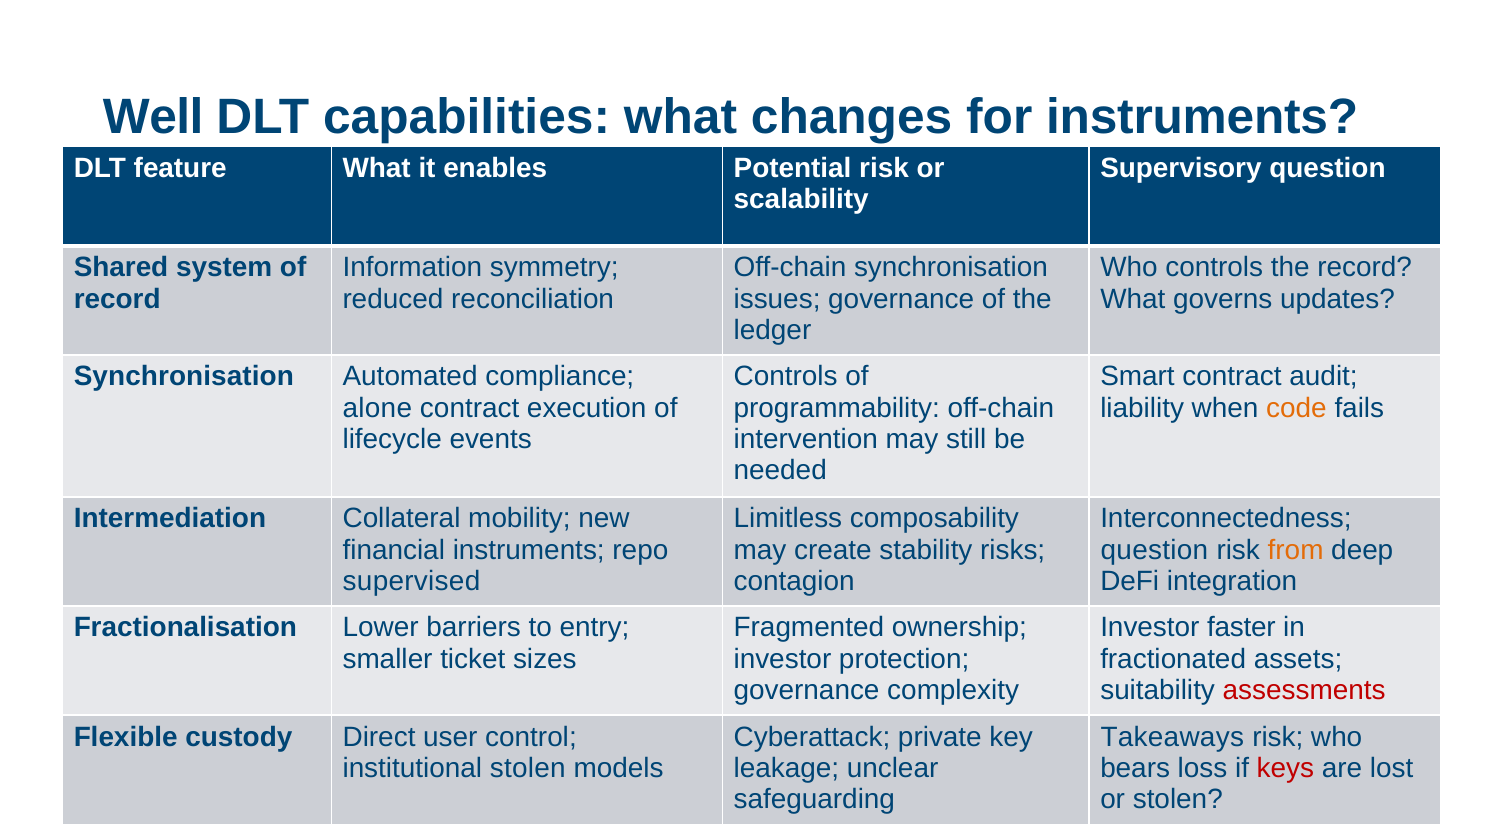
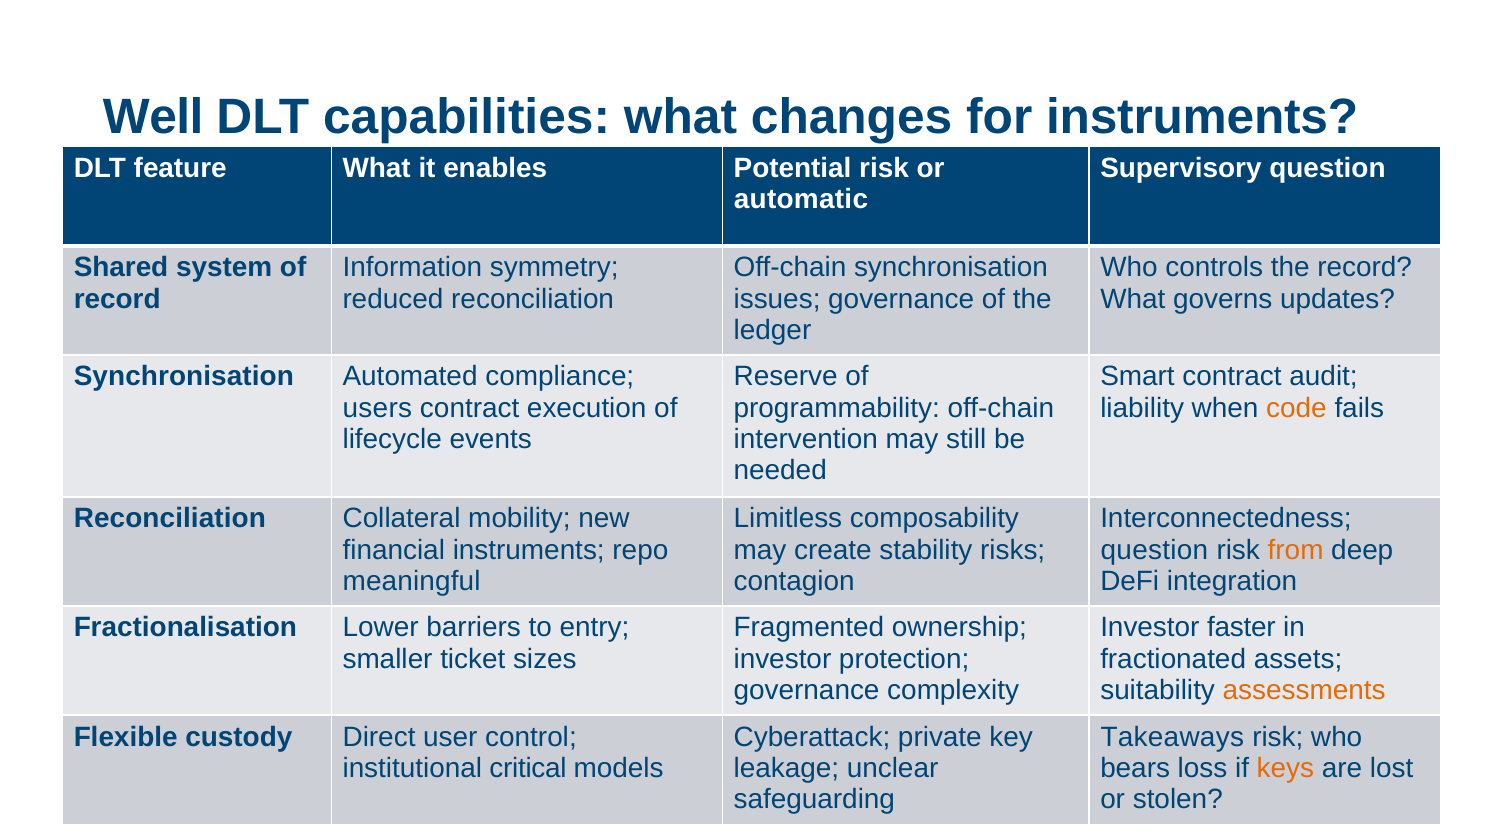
scalability: scalability -> automatic (801, 200)
Controls: Controls -> Reserve (786, 377)
alone: alone -> users (377, 408)
Intermediation: Intermediation -> Reconciliation (170, 519)
supervised: supervised -> meaningful (412, 581)
assessments colour: red -> orange (1304, 690)
institutional stolen: stolen -> critical (528, 768)
keys colour: red -> orange (1285, 768)
